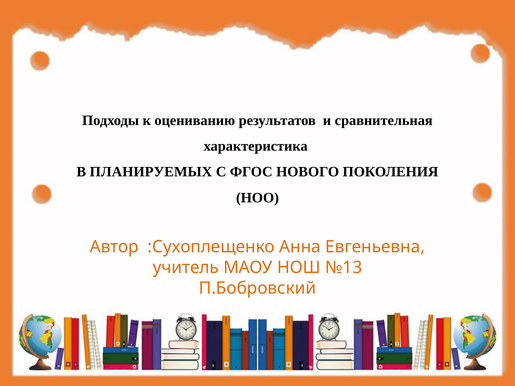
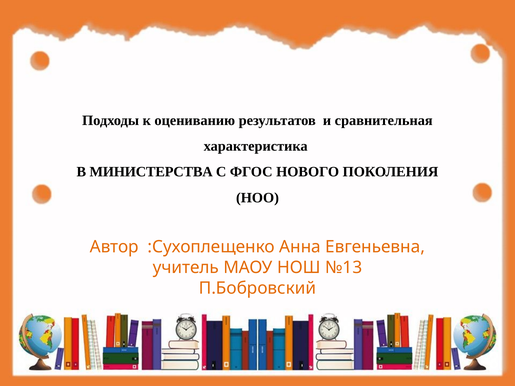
ПЛАНИРУЕМЫХ: ПЛАНИРУЕМЫХ -> МИНИСТЕРСТВА (151, 172)
